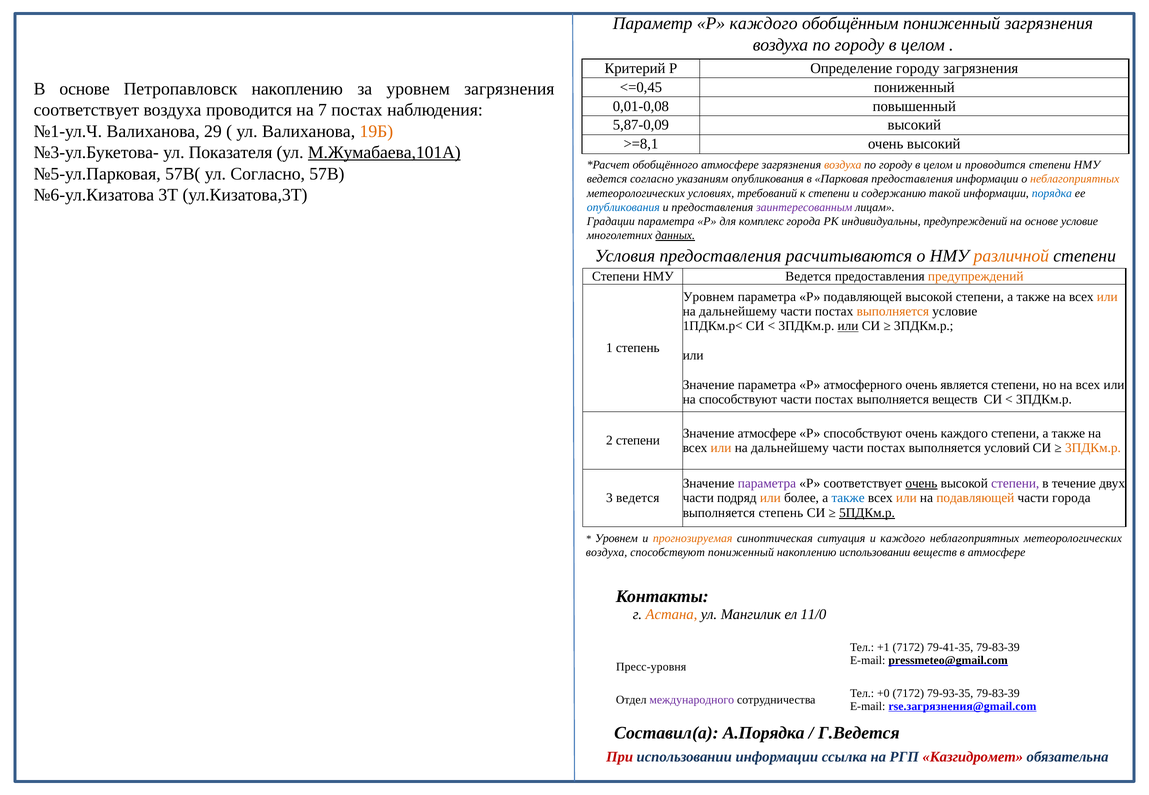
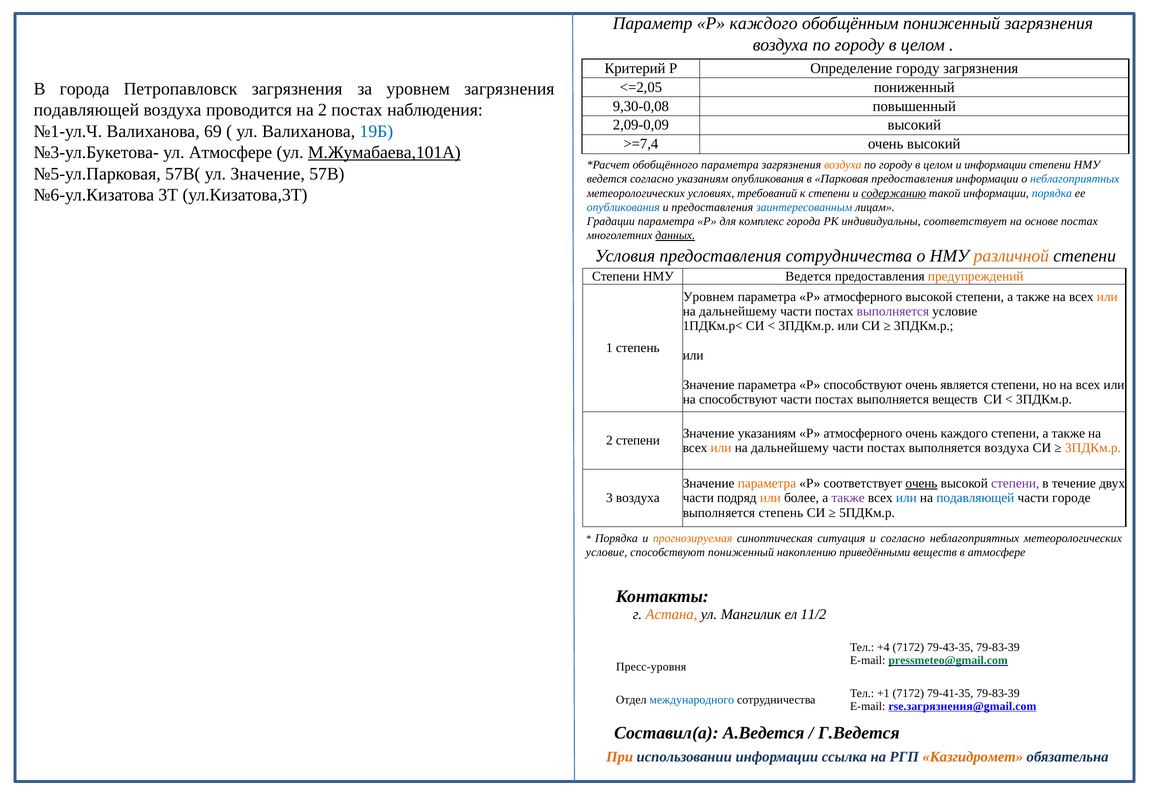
<=0,45: <=0,45 -> <=2,05 (641, 87)
В основе: основе -> города (85, 89)
Петропавловск накоплению: накоплению -> загрязнения (297, 89)
0,01-0,08: 0,01-0,08 -> 9,30-0,08 (641, 106)
соответствует: соответствует -> подавляющей (86, 110)
на 7: 7 -> 2 (322, 110)
5,87-0,09: 5,87-0,09 -> 2,09-0,09 (641, 125)
29: 29 -> 69 (213, 131)
19Б colour: orange -> blue (376, 131)
>=8,1: >=8,1 -> >=7,4 (641, 144)
ул Показателя: Показателя -> Атмосфере (231, 153)
обобщённого атмосфере: атмосфере -> параметра (730, 165)
и проводится: проводится -> информации (995, 165)
ул Согласно: Согласно -> Значение (268, 174)
неблагоприятных colour: orange -> blue (1075, 179)
содержанию underline: none -> present (894, 193)
заинтересованным colour: purple -> blue (804, 207)
индивидуальны предупреждений: предупреждений -> соответствует (965, 222)
основе условие: условие -> постах (1079, 222)
предоставления расчитываются: расчитываются -> сотрудничества (849, 256)
параметра Р подавляющей: подавляющей -> атмосферного (863, 297)
выполняется colour: orange -> purple (893, 312)
или underline: present -> none (848, 326)
Р атмосферного: атмосферного -> способствуют (863, 385)
Значение атмосфере: атмосфере -> указаниям (767, 434)
способствуют: способствуют -> атмосферного (863, 434)
выполняется условий: условий -> воздуха (1007, 448)
параметра colour: purple -> orange (767, 484)
3 ведется: ведется -> воздуха (638, 498)
также colour: blue -> purple (848, 498)
или colour: orange -> blue (906, 498)
подавляющей colour: orange -> blue (975, 498)
части города: города -> городе (1071, 498)
5ПДКм.р underline: present -> none (867, 513)
Уровнем: Уровнем -> Порядка (616, 539)
и каждого: каждого -> согласно (903, 539)
воздуха: воздуха -> условие (607, 553)
накоплению использовании: использовании -> приведёнными (875, 553)
11/0: 11/0 -> 11/2 (813, 615)
+1: +1 -> +4 (883, 648)
79-41-35: 79-41-35 -> 79-43-35 (950, 648)
pressmeteo@gmail.com colour: black -> green (948, 661)
+0: +0 -> +1 (883, 694)
79-93-35: 79-93-35 -> 79-41-35 (950, 694)
международного colour: purple -> blue (692, 700)
А.Порядка: А.Порядка -> А.Ведется (764, 734)
При colour: red -> orange (620, 757)
Казгидромет colour: red -> orange (973, 757)
